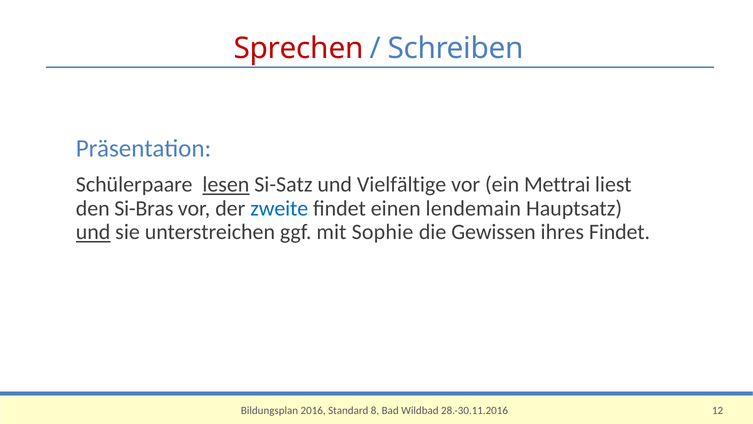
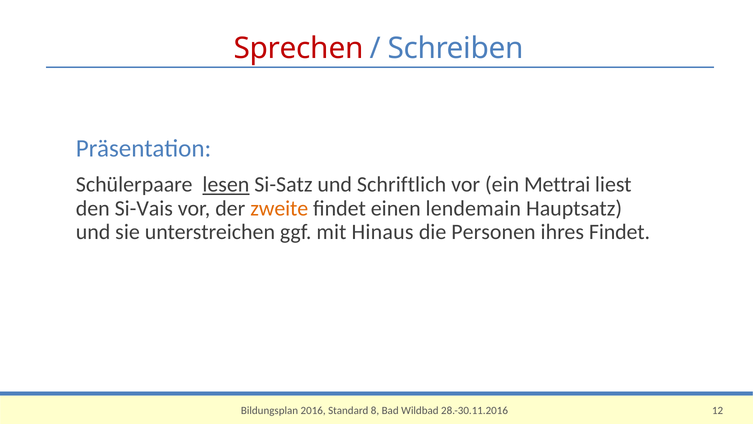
Vielfältige: Vielfältige -> Schriftlich (402, 185)
Si-Bras: Si-Bras -> Si-Vais (144, 208)
zweite colour: blue -> orange (279, 208)
und underline: present -> none (93, 232)
Sophie: Sophie -> Hinaus (383, 232)
Gewissen: Gewissen -> Personen (493, 232)
